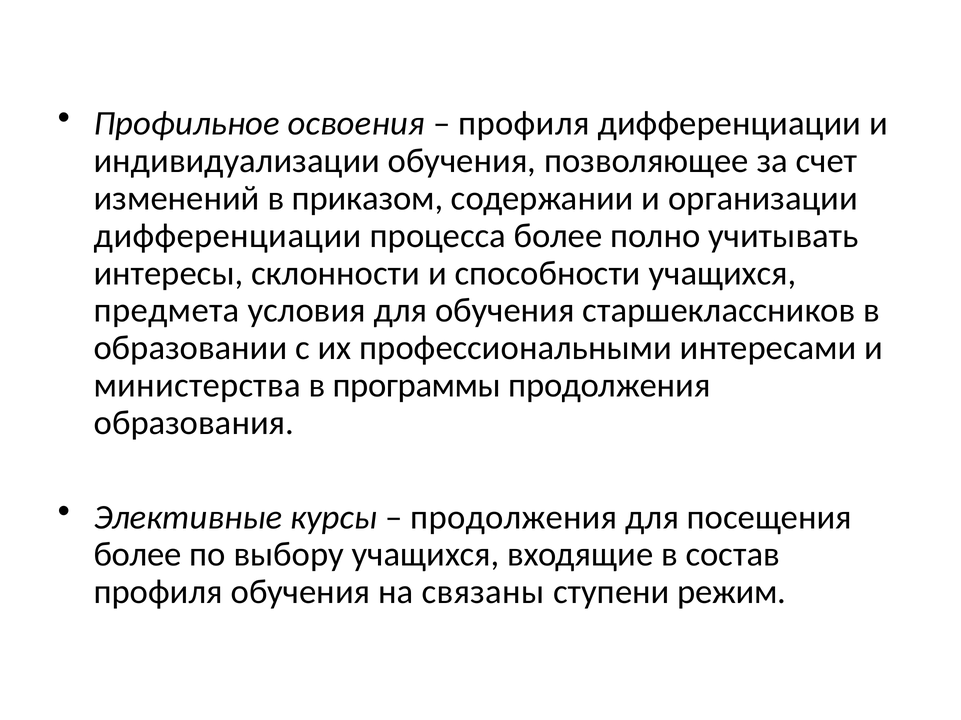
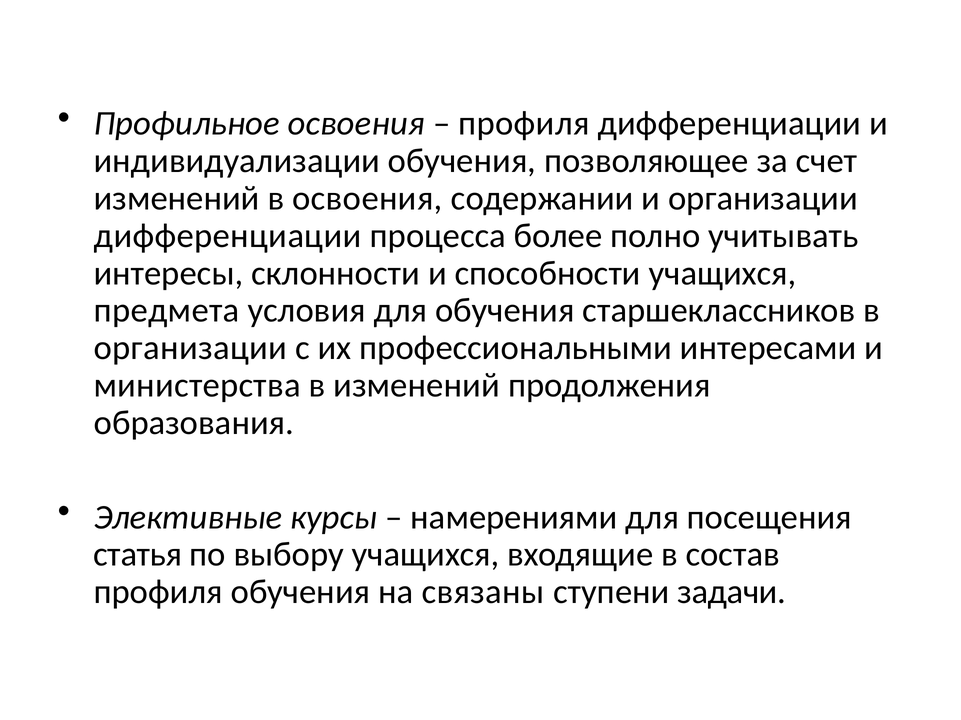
в приказом: приказом -> освоения (367, 198)
образовании: образовании -> организации (190, 348)
в программы: программы -> изменений (417, 386)
продолжения: продолжения -> намерениями (514, 518)
более: более -> статья (138, 555)
режим: режим -> задачи (732, 593)
